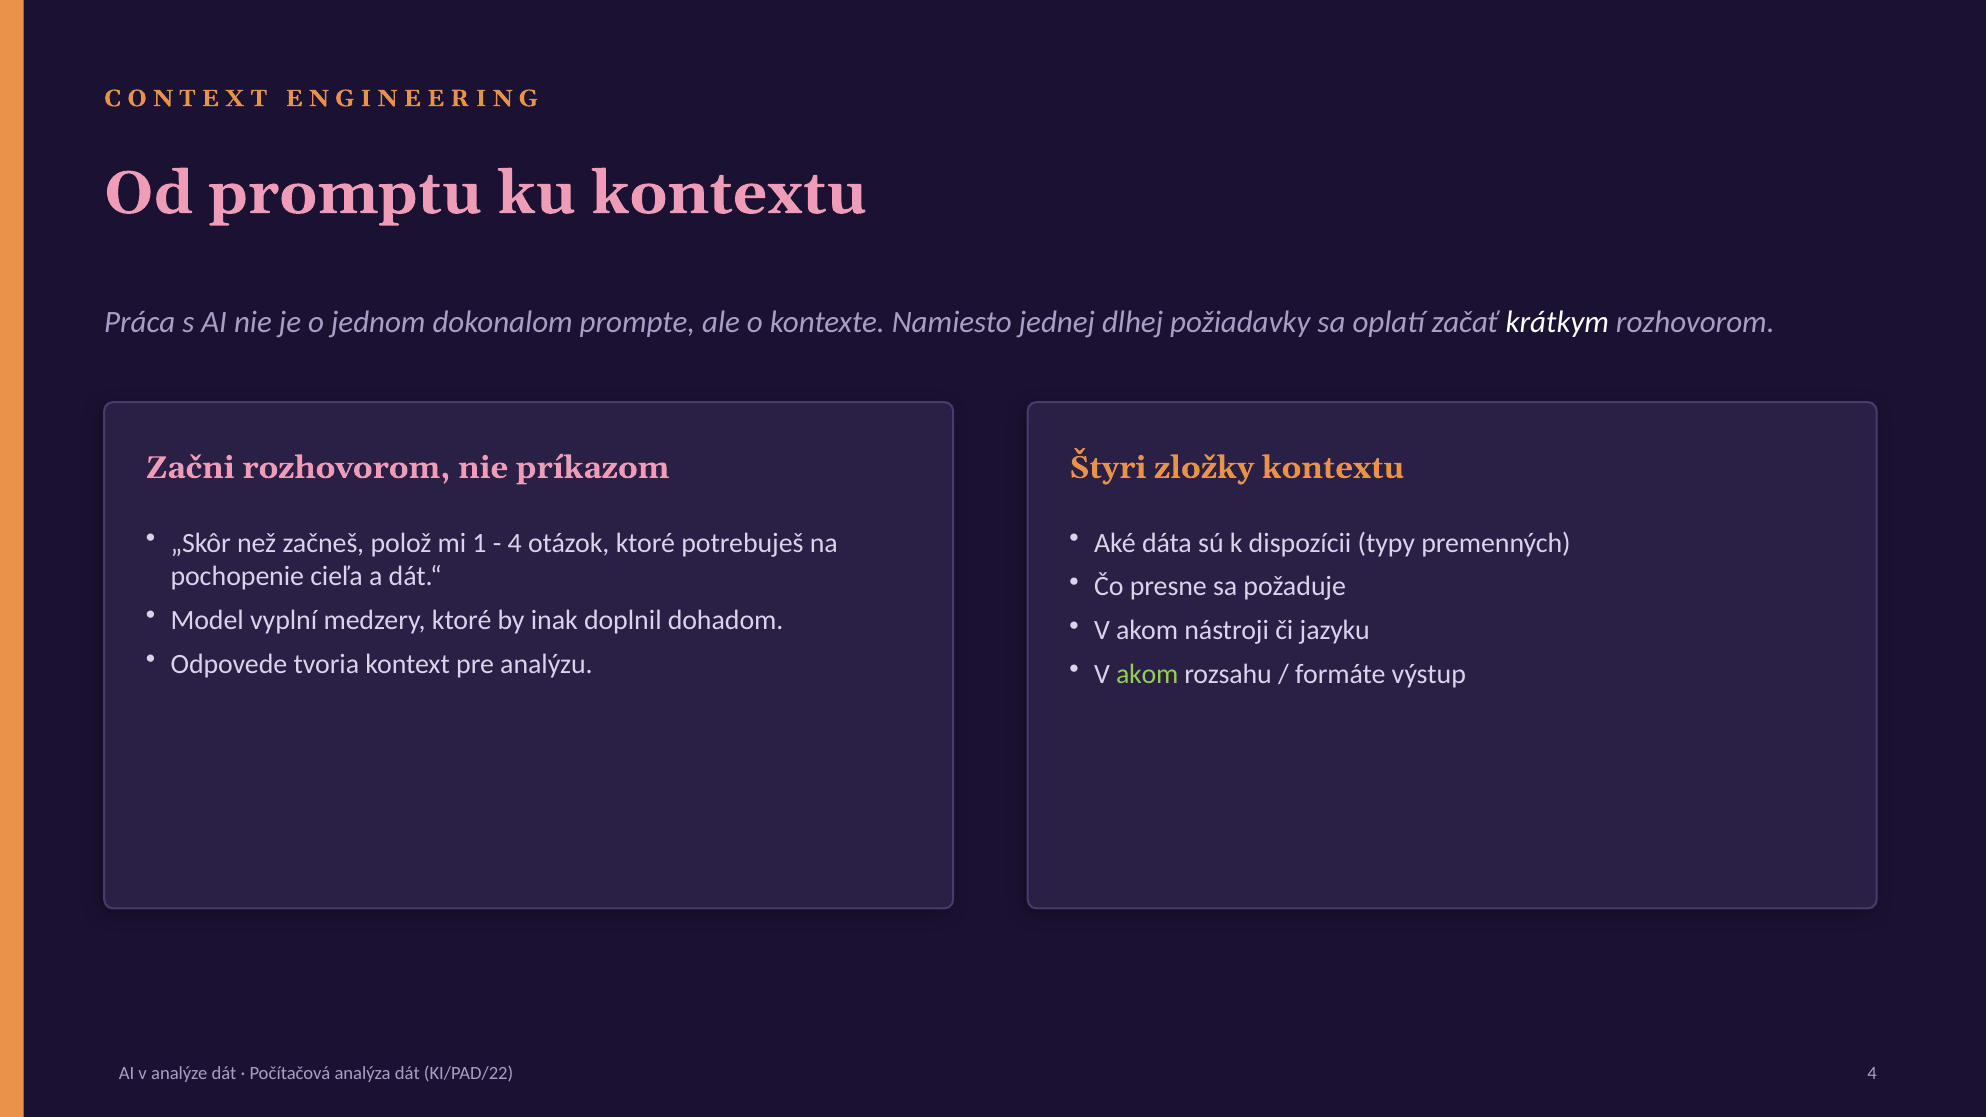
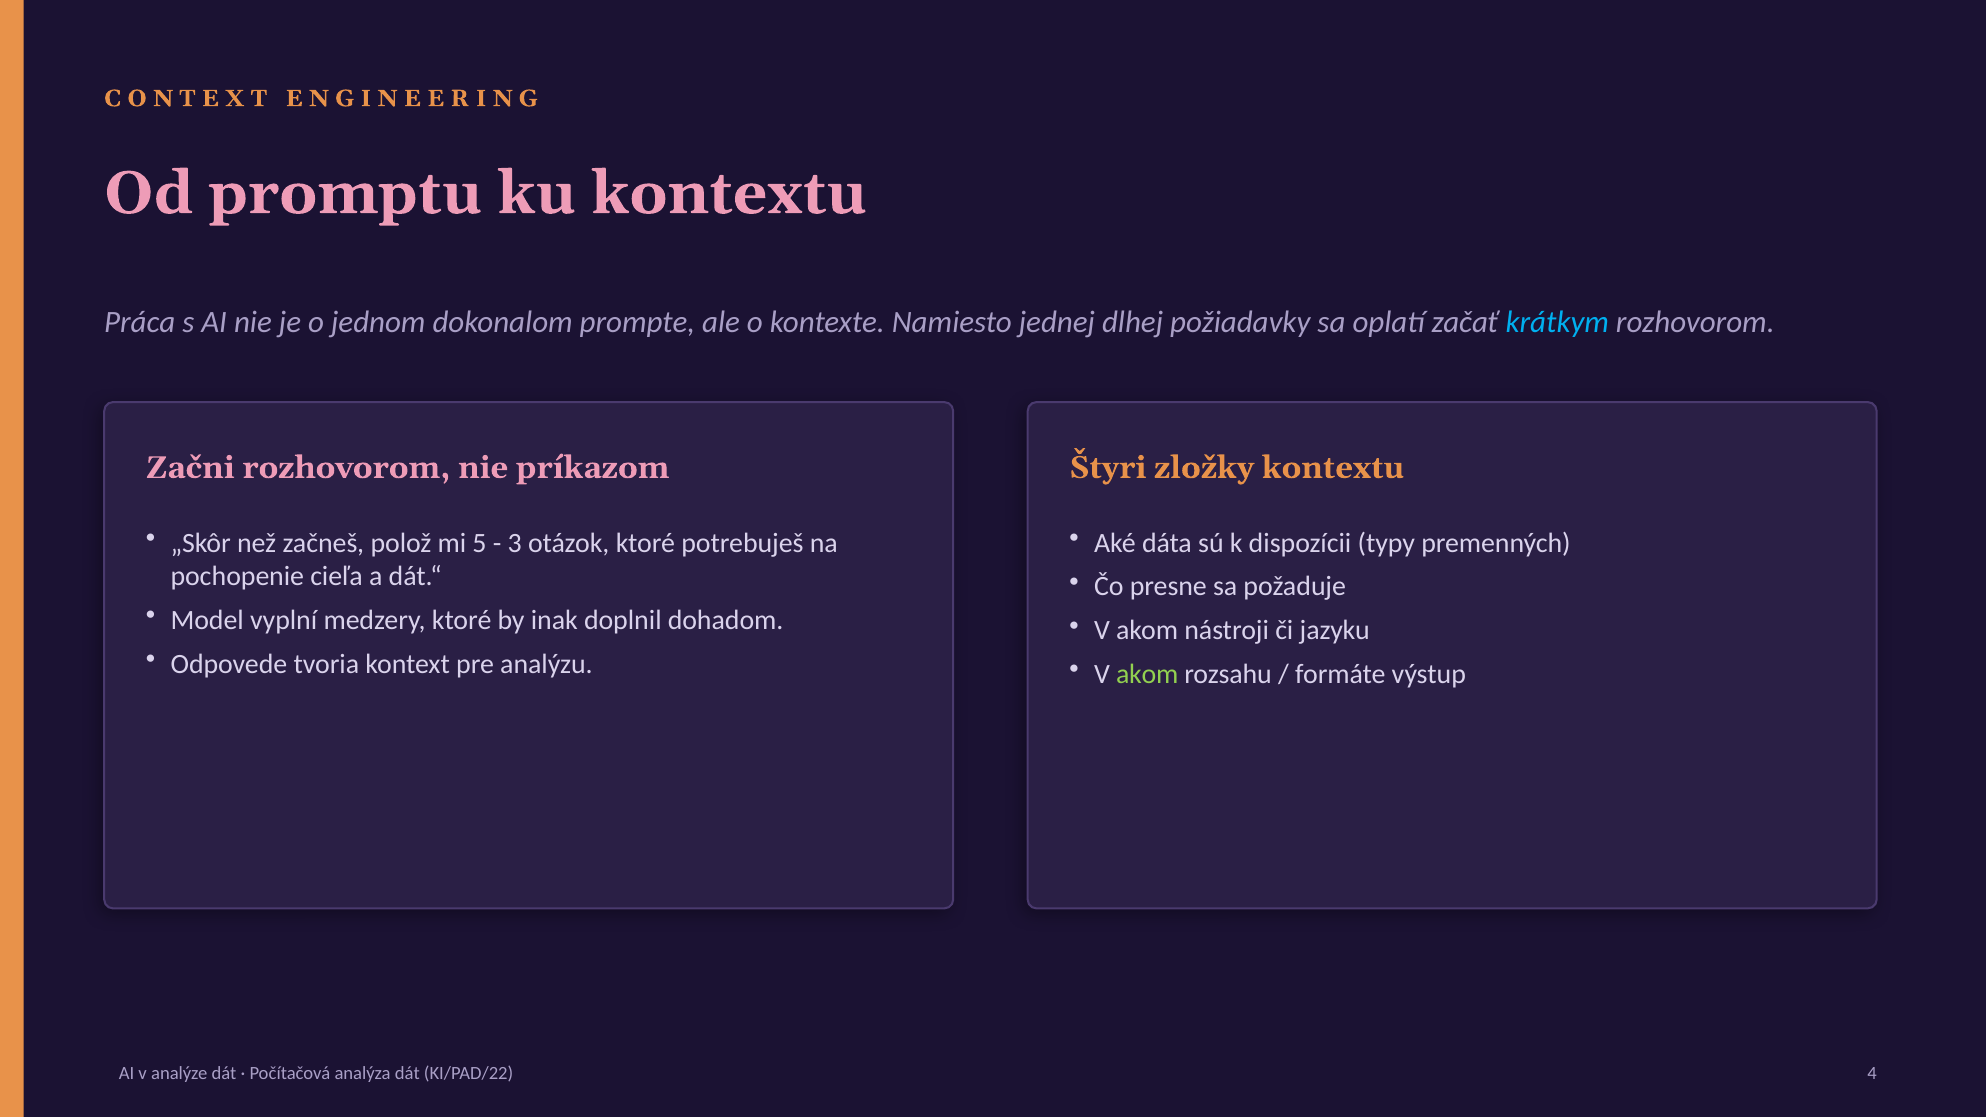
krátkym colour: white -> light blue (1557, 322)
1: 1 -> 5 (480, 543)
4: 4 -> 3 (515, 543)
